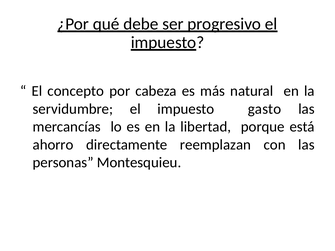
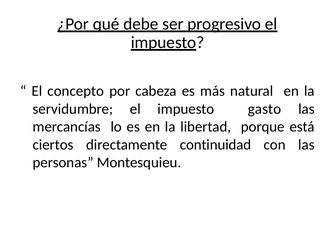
ahorro: ahorro -> ciertos (53, 145)
reemplazan: reemplazan -> continuidad (216, 145)
